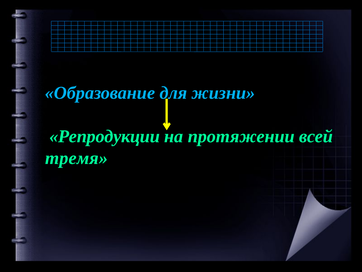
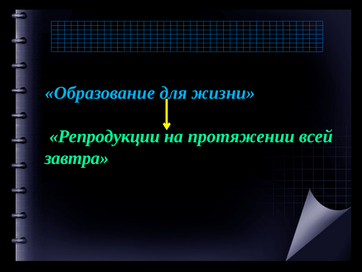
тремя: тремя -> завтра (77, 158)
